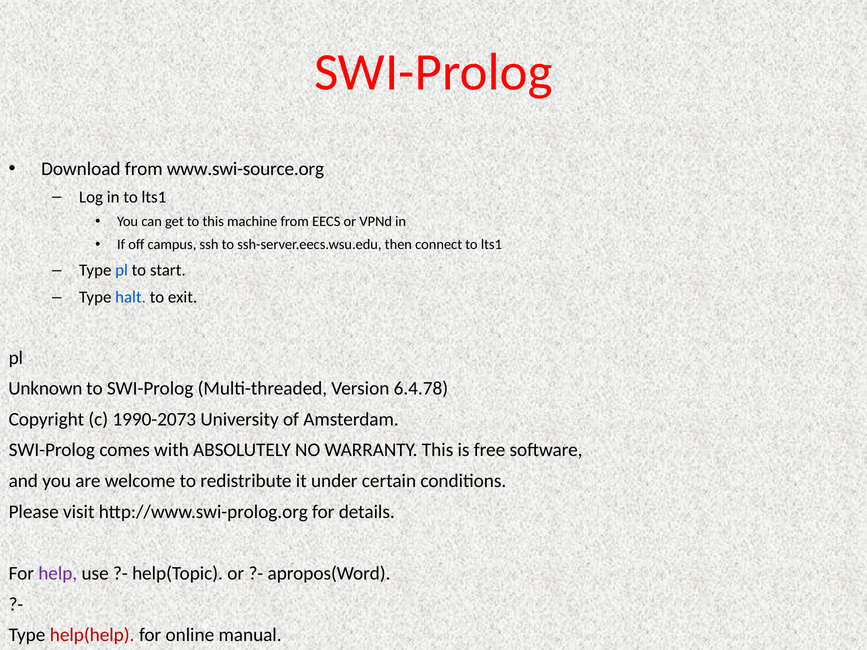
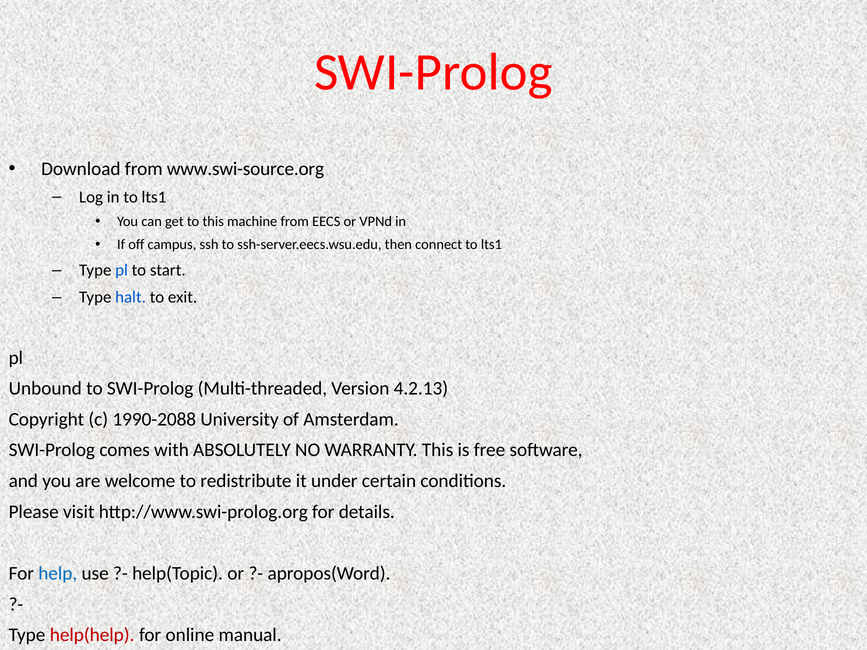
Unknown: Unknown -> Unbound (45, 389)
6.4.78: 6.4.78 -> 4.2.13 (421, 389)
1990-2073: 1990-2073 -> 1990-2088 (154, 419)
help colour: purple -> blue (58, 574)
